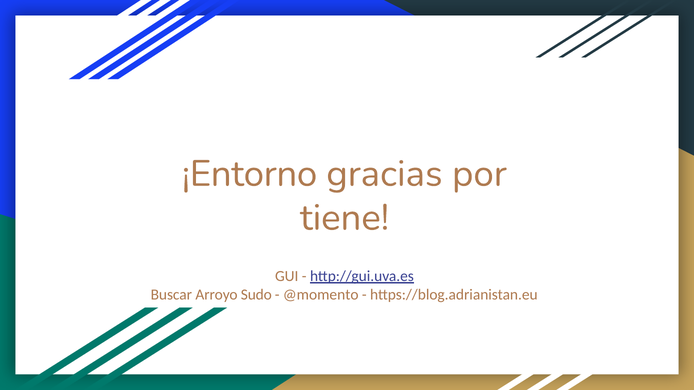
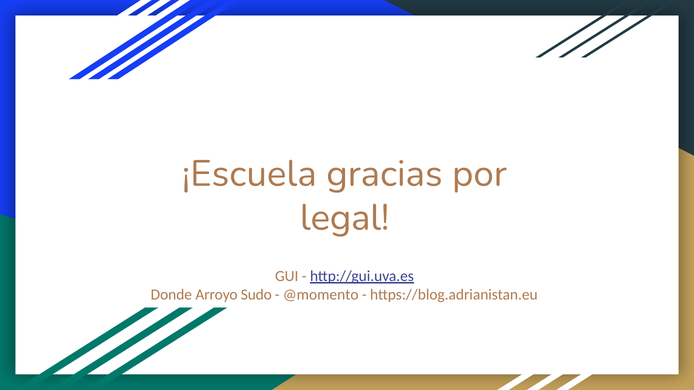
¡Entorno: ¡Entorno -> ¡Escuela (249, 174)
tiene: tiene -> legal (345, 218)
Buscar: Buscar -> Donde (171, 295)
